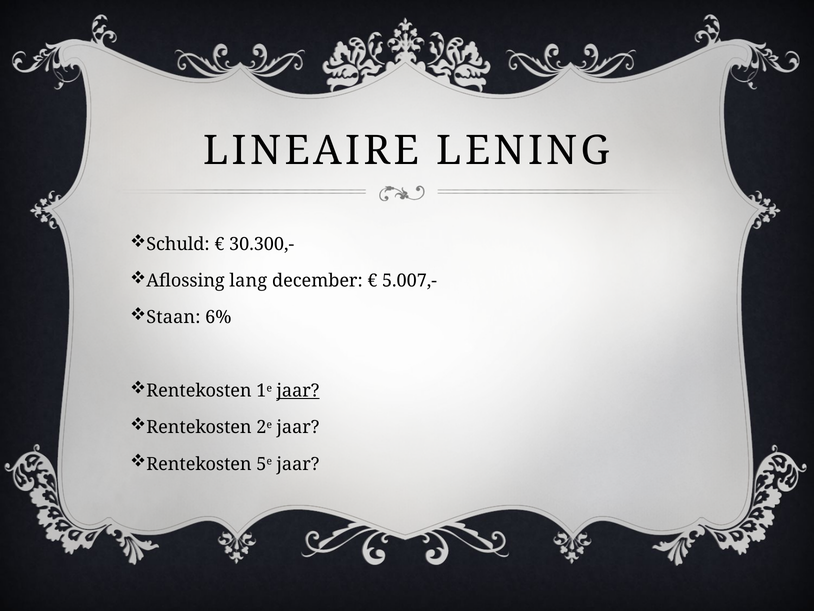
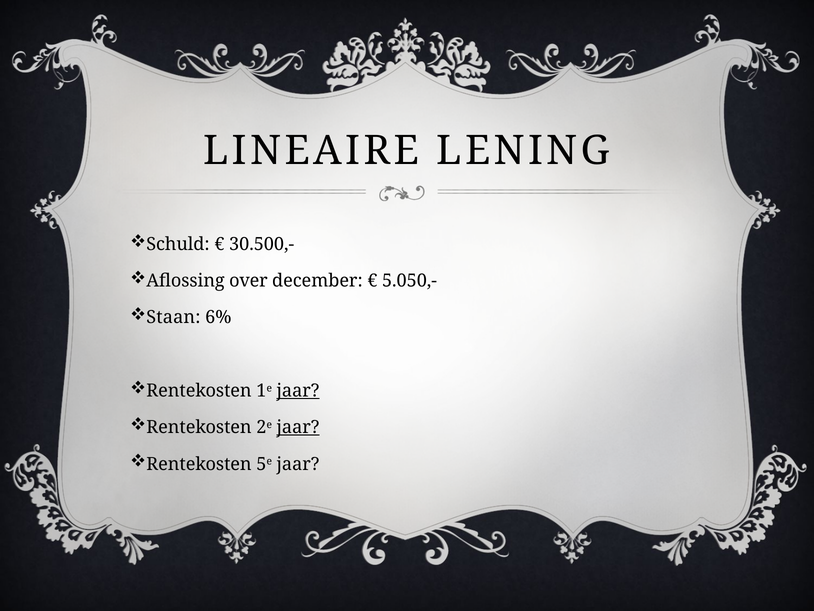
30.300,-: 30.300,- -> 30.500,- (262, 244)
lang: lang -> over (248, 281)
5.007,-: 5.007,- -> 5.050,- (409, 281)
jaar underline: none -> present (298, 427)
